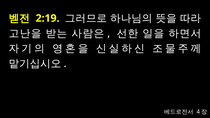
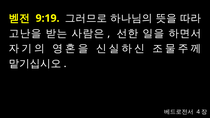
2:19: 2:19 -> 9:19 (48, 18)
